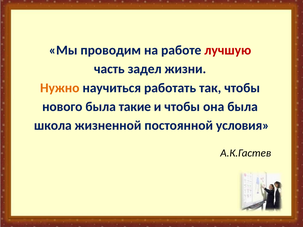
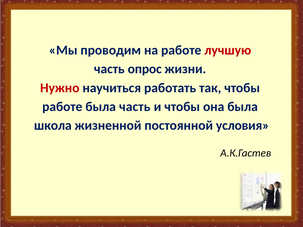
задел: задел -> опрос (145, 69)
Нужно colour: orange -> red (60, 88)
нового: нового -> работе (62, 107)
была такие: такие -> часть (135, 107)
